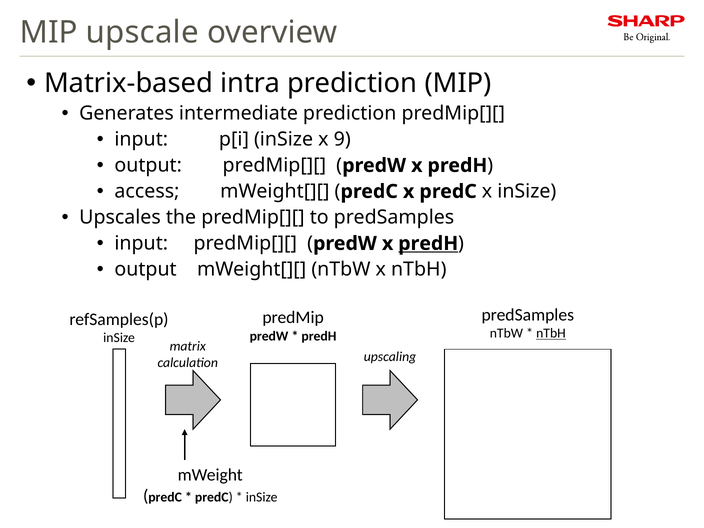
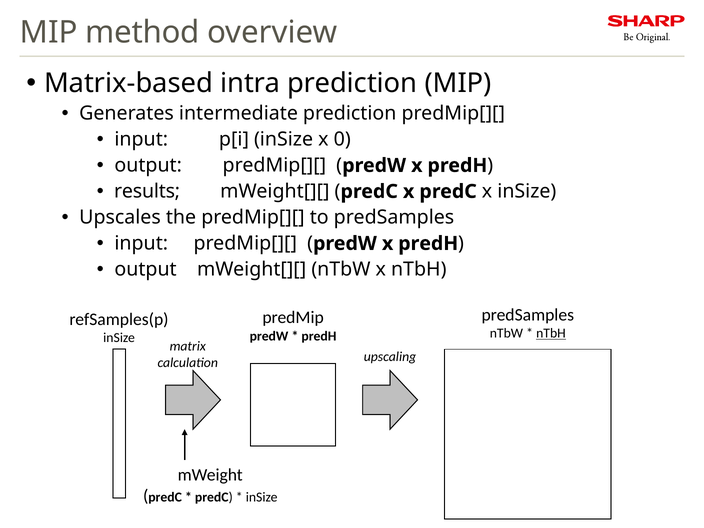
upscale: upscale -> method (142, 33)
9: 9 -> 0 (342, 139)
access: access -> results (147, 191)
predH underline: present -> none (428, 243)
